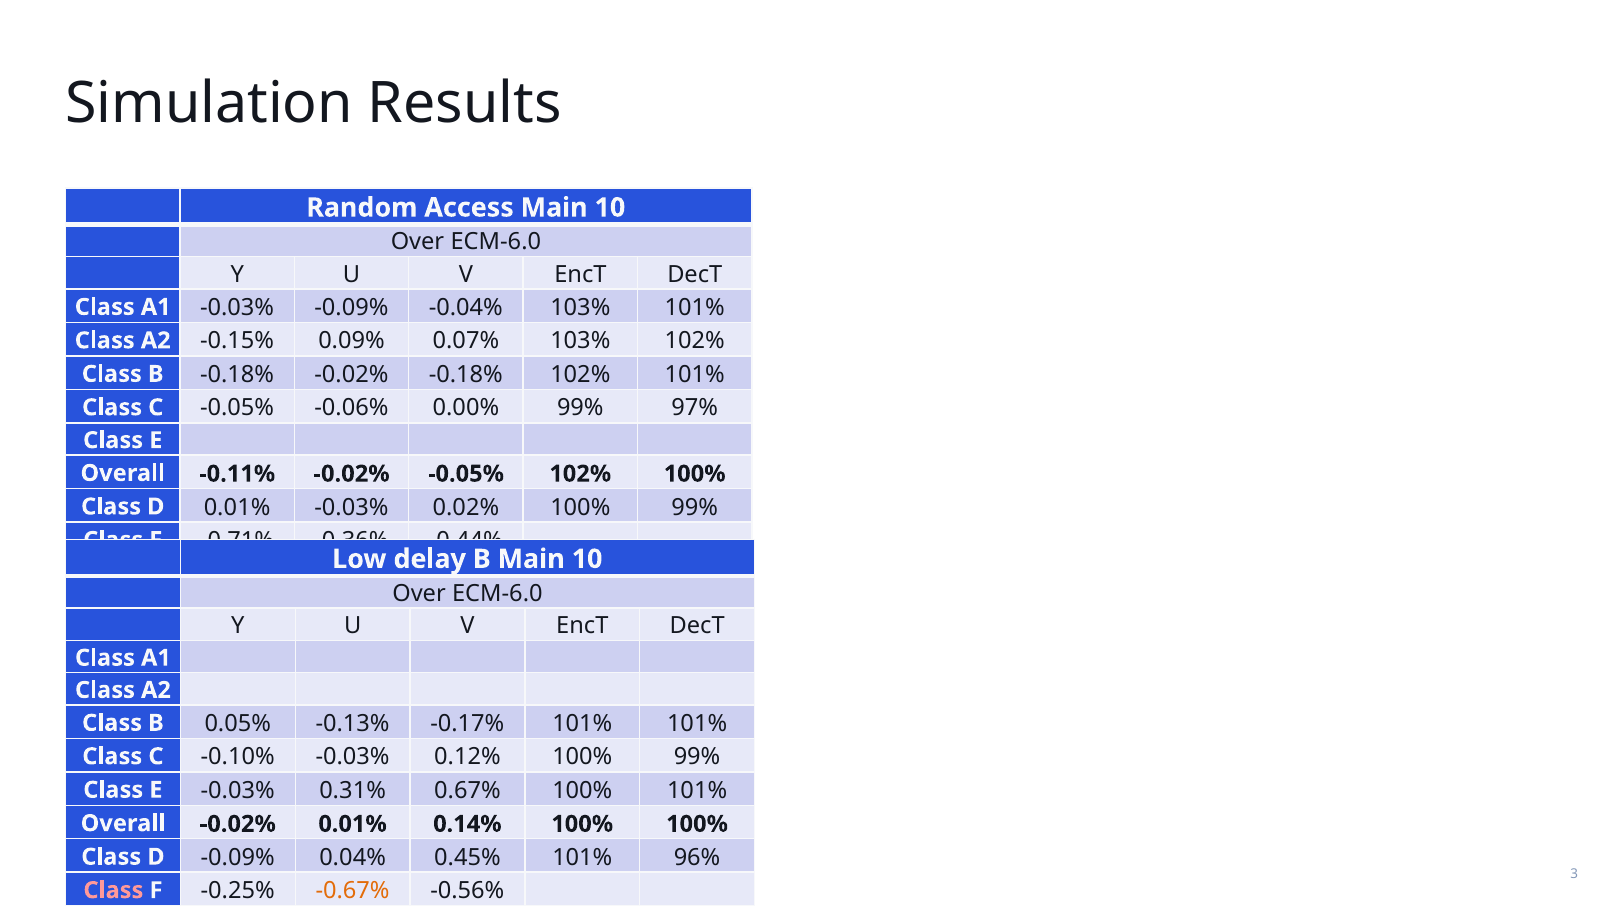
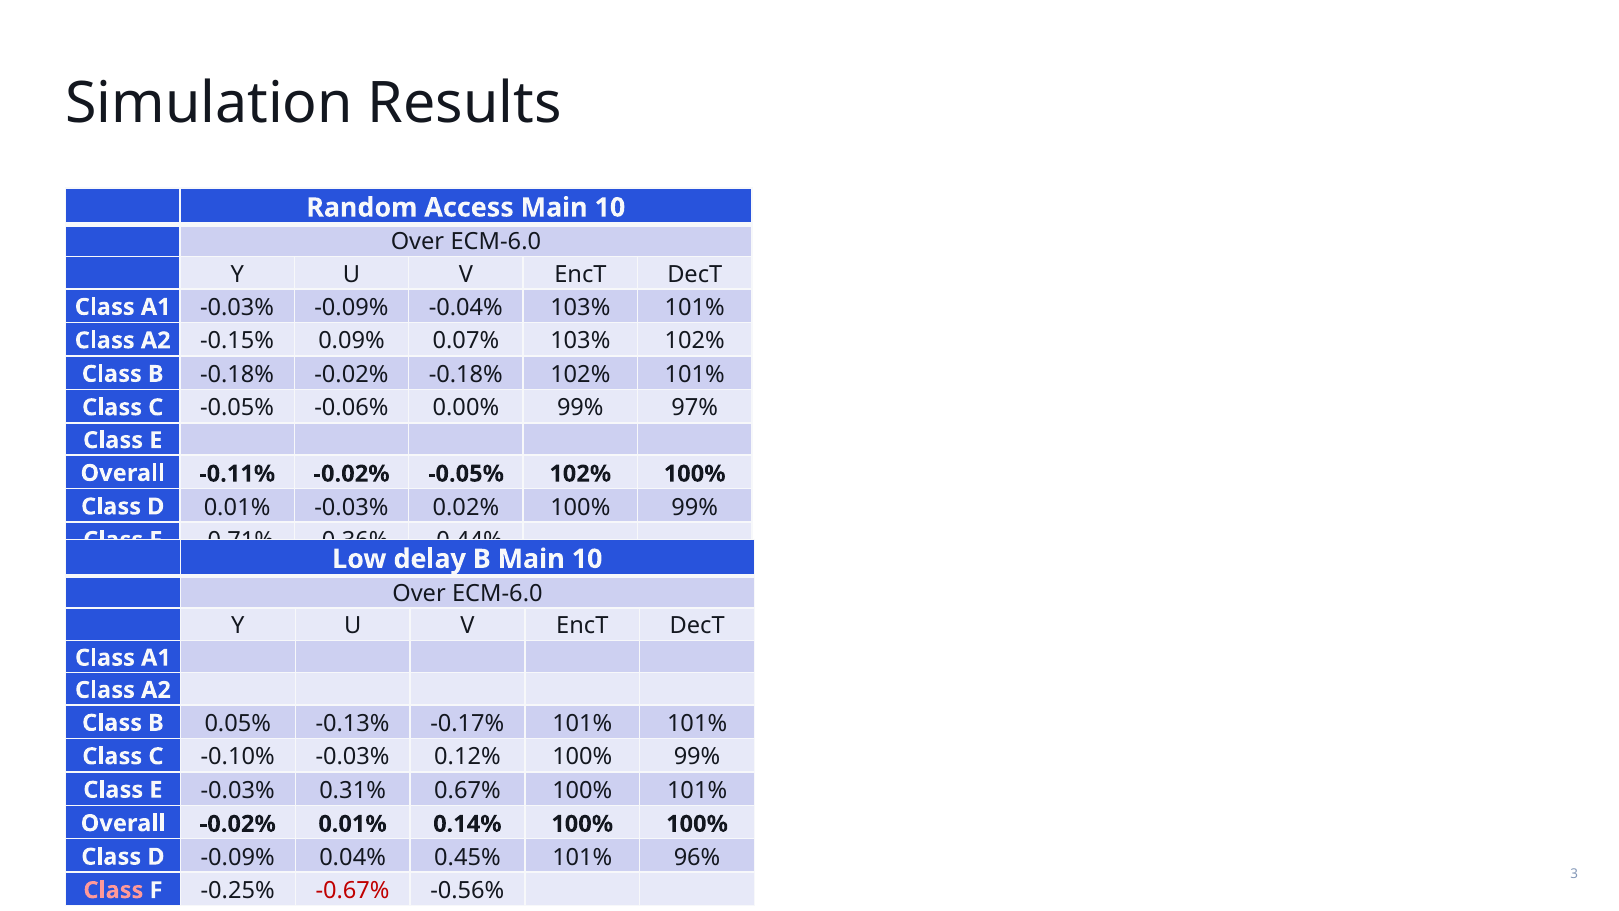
-0.67% colour: orange -> red (353, 891)
